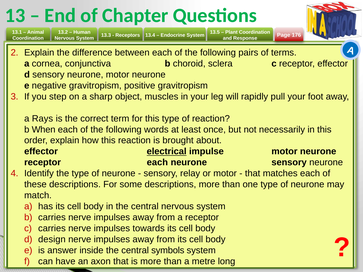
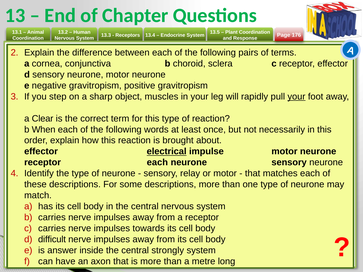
your underline: none -> present (296, 97)
Rays: Rays -> Clear (43, 119)
design: design -> difficult (52, 240)
symbols: symbols -> strongly (168, 251)
